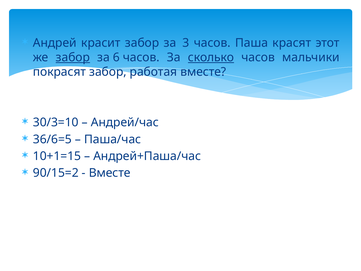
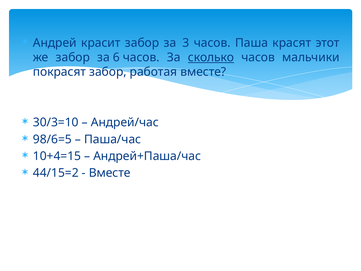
забор underline: present -> none (73, 57)
36/6=5: 36/6=5 -> 98/6=5 (52, 139)
10+1=15: 10+1=15 -> 10+4=15 (57, 156)
90/15=2: 90/15=2 -> 44/15=2 (56, 173)
